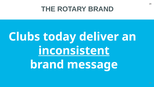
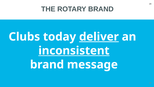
deliver underline: none -> present (99, 37)
